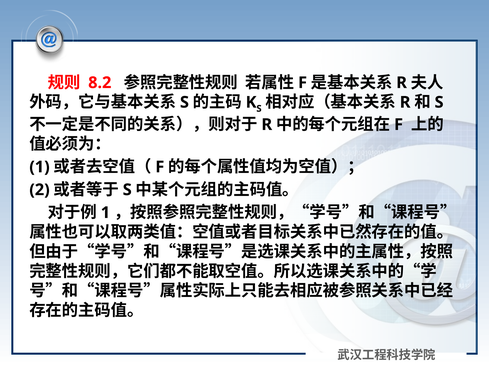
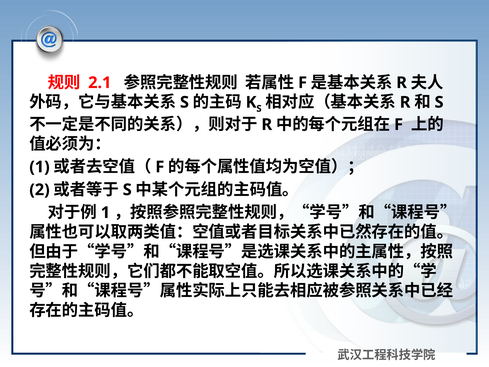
8.2: 8.2 -> 2.1 (100, 83)
